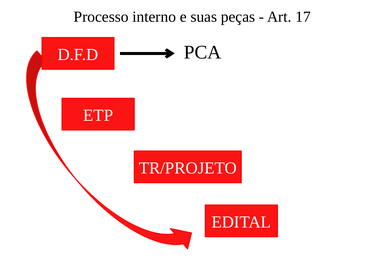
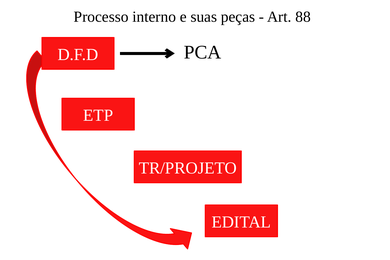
17: 17 -> 88 (303, 17)
